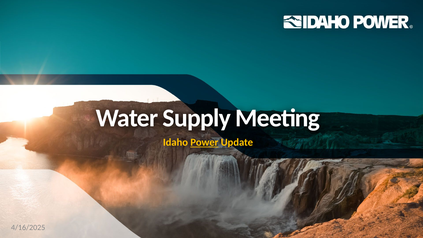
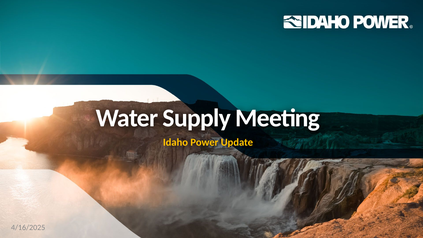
Power underline: present -> none (204, 142)
